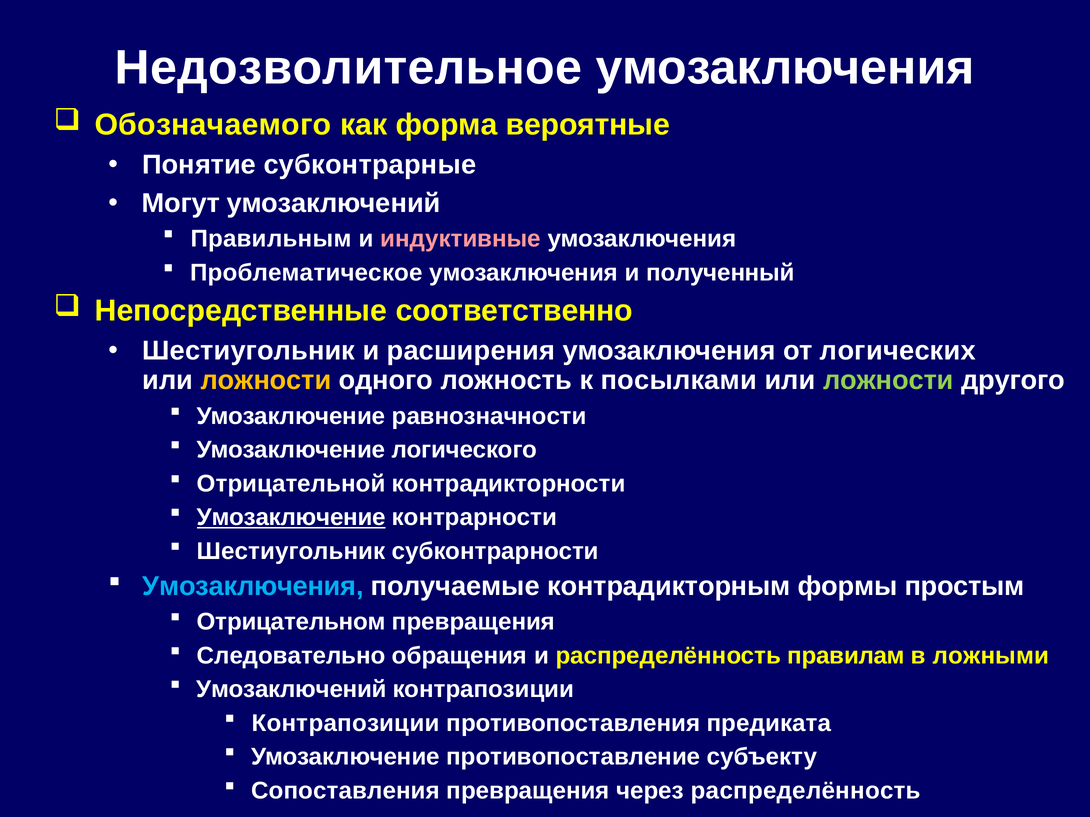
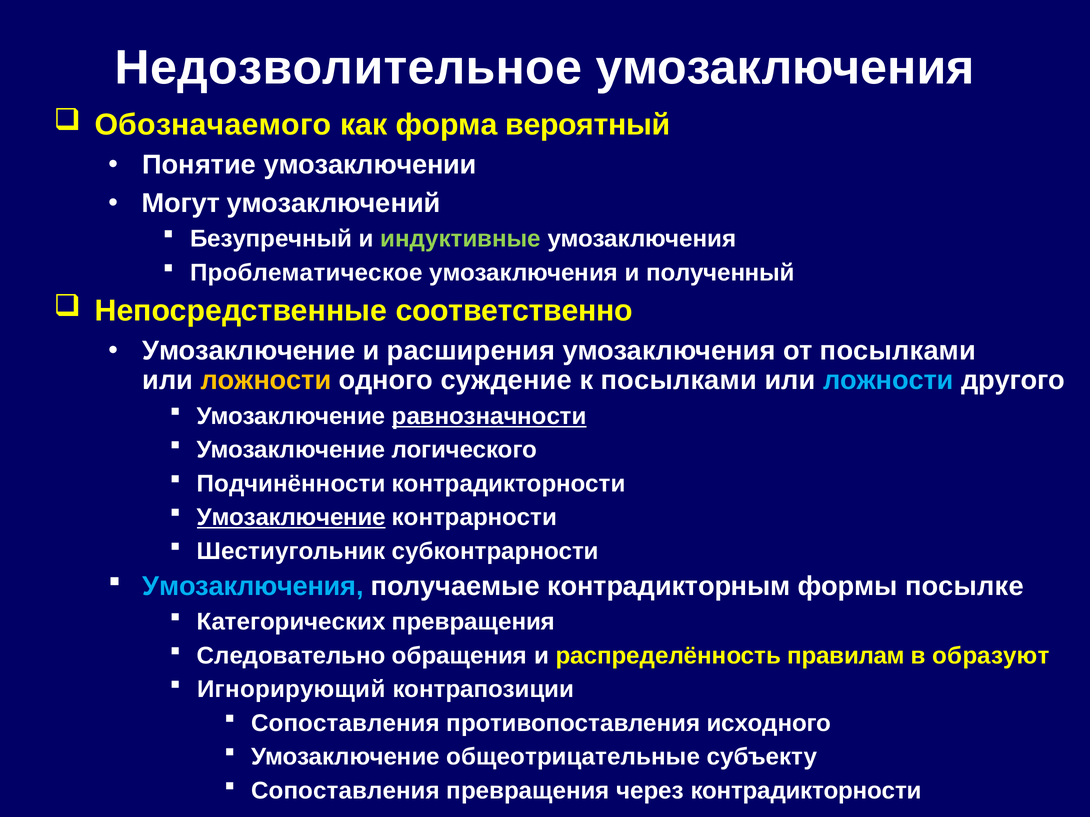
вероятные: вероятные -> вероятный (588, 125)
субконтрарные: субконтрарные -> умозаключении (370, 165)
Правильным: Правильным -> Безупречный (271, 239)
индуктивные colour: pink -> light green (461, 239)
Шестиугольник: Шестиугольник -> Умозаключение (249, 351)
от логических: логических -> посылками (898, 351)
ложность: ложность -> суждение (506, 381)
ложности colour: light green -> light blue (888, 381)
равнозначности underline: none -> present (489, 416)
Отрицательной: Отрицательной -> Подчинённости (291, 484)
простым: простым -> посылке (964, 587)
Отрицательном: Отрицательном -> Категорических (291, 622)
ложными: ложными -> образуют (991, 656)
Умозаключений: Умозаключений -> Игнорирующий (291, 690)
Контрапозиции: Контрапозиции -> Сопоставления (346, 723)
предиката: предиката -> исходного (769, 723)
противопоставление: противопоставление -> общеотрицательные (573, 757)
через распределённость: распределённость -> контрадикторности (806, 791)
